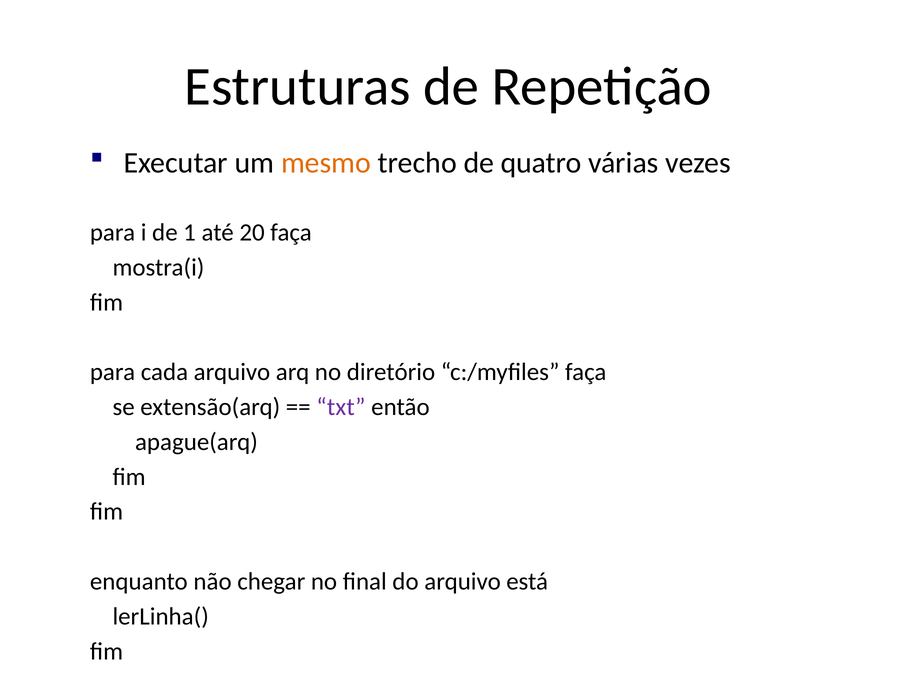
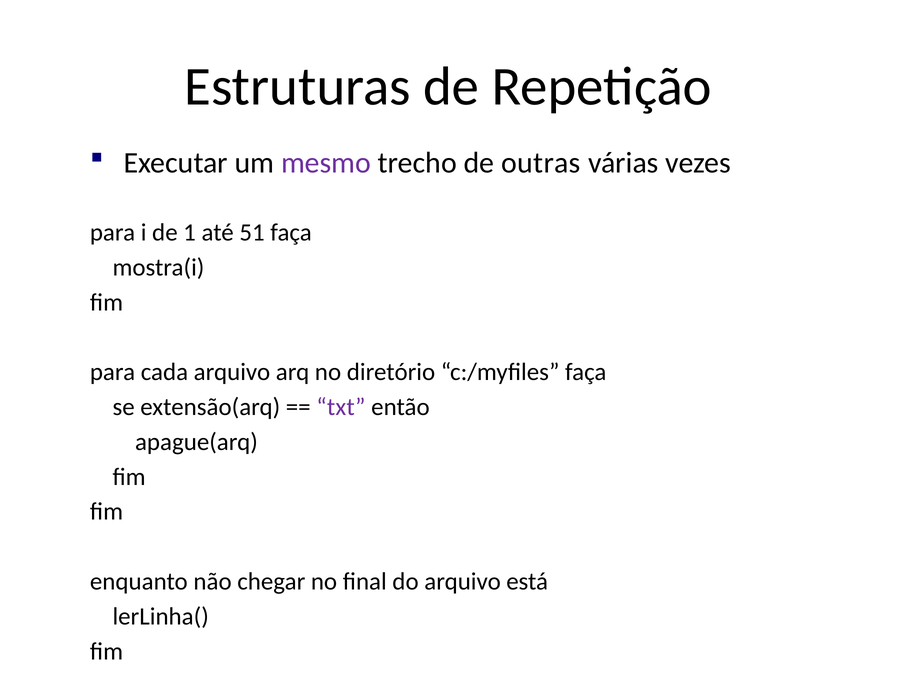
mesmo colour: orange -> purple (326, 163)
quatro: quatro -> outras (541, 163)
20: 20 -> 51 (252, 232)
